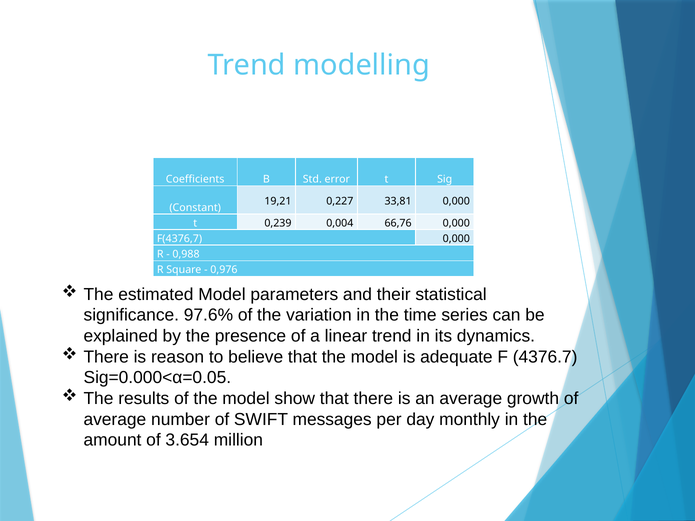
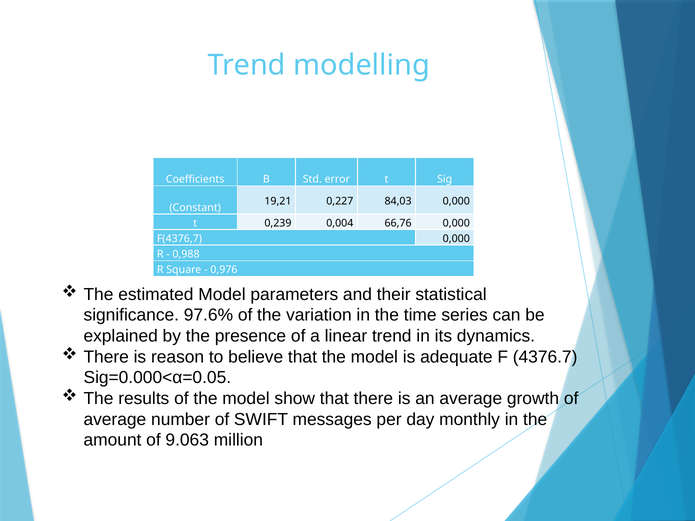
33,81: 33,81 -> 84,03 (398, 201)
3.654: 3.654 -> 9.063 (187, 440)
